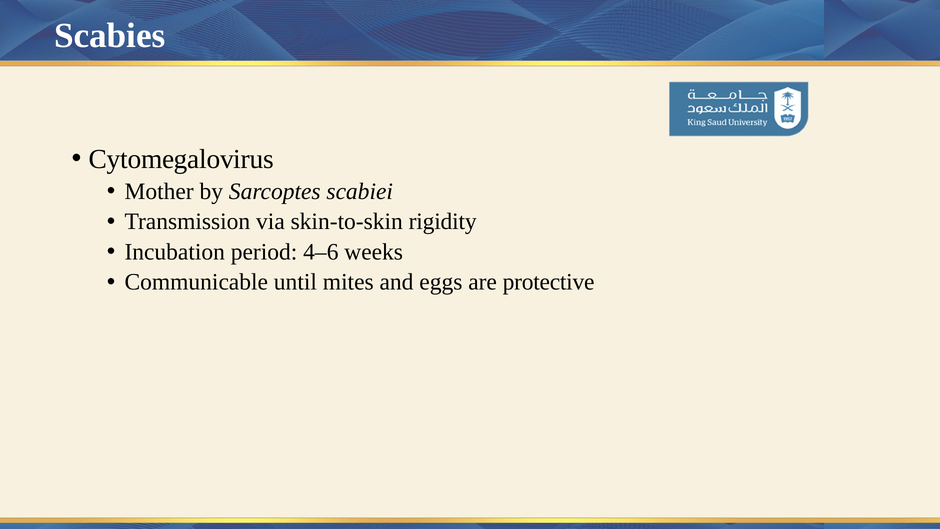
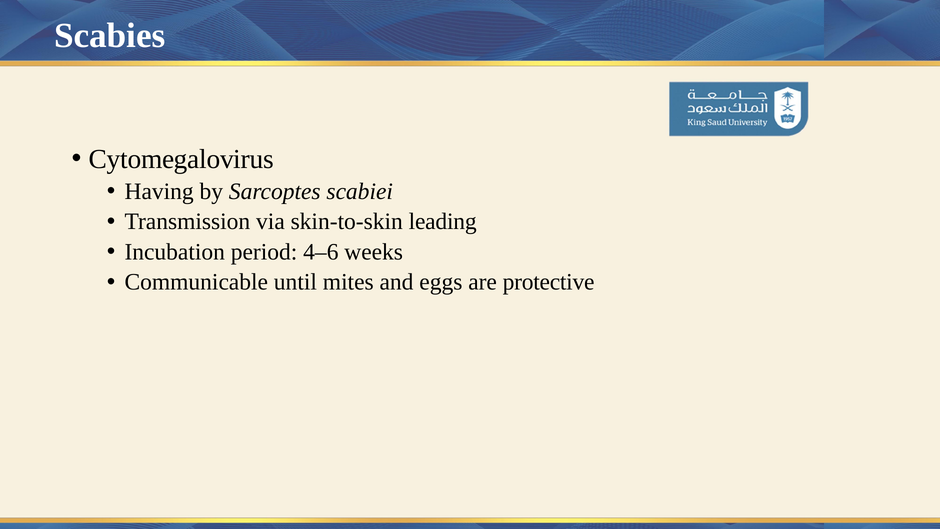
Mother: Mother -> Having (159, 191)
rigidity: rigidity -> leading (443, 222)
